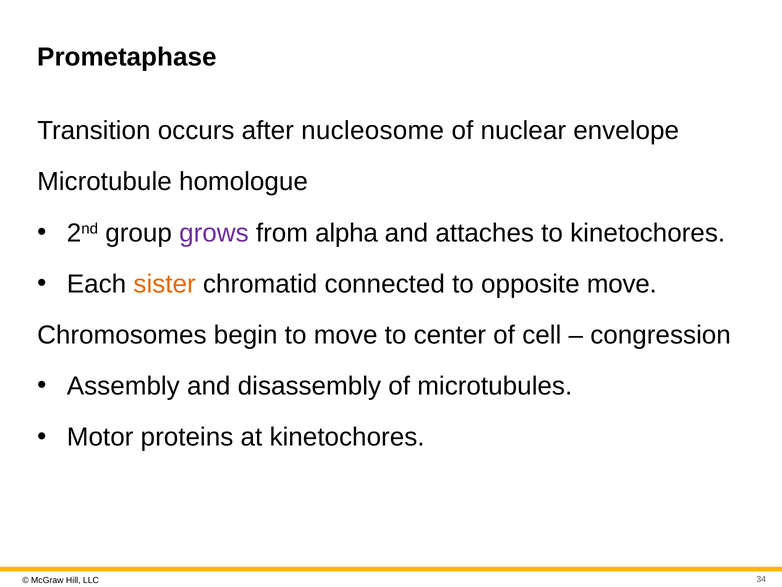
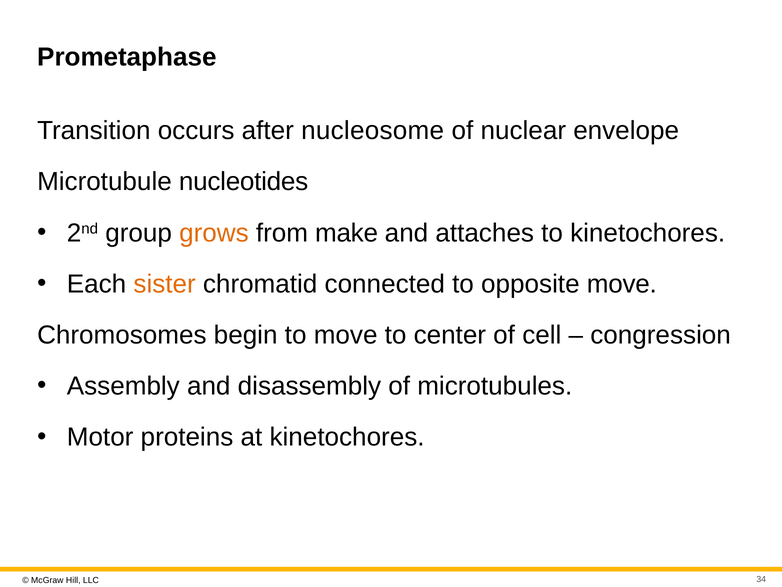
homologue: homologue -> nucleotides (244, 182)
grows colour: purple -> orange (214, 233)
alpha: alpha -> make (347, 233)
